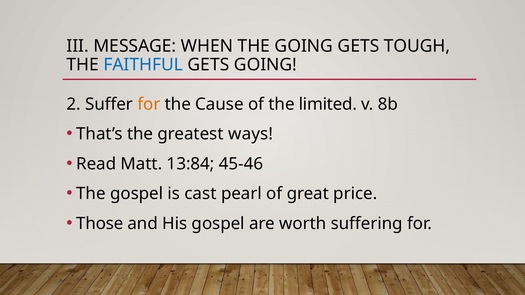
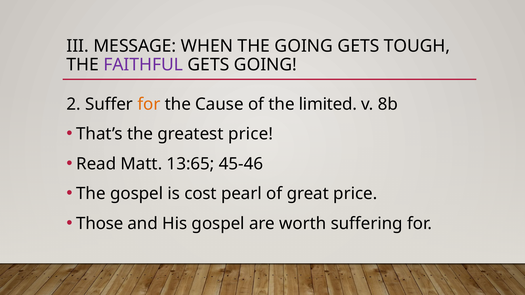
FAITHFUL colour: blue -> purple (143, 65)
greatest ways: ways -> price (251, 134)
13:84: 13:84 -> 13:65 (191, 164)
cast: cast -> cost (201, 194)
